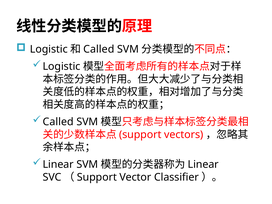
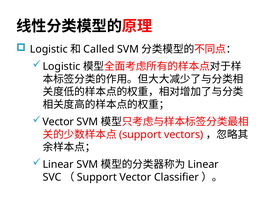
Called: Called -> Vector (58, 122)
